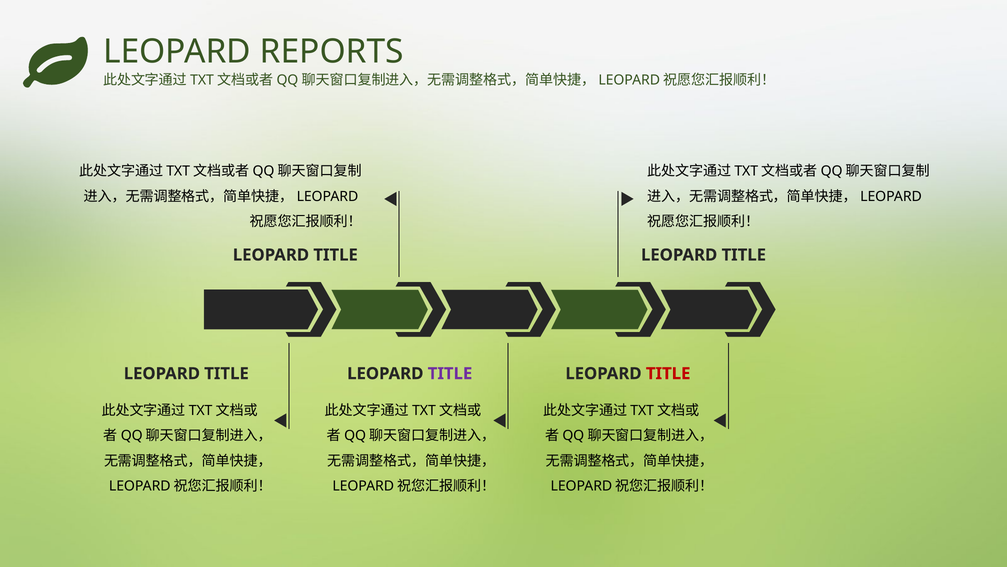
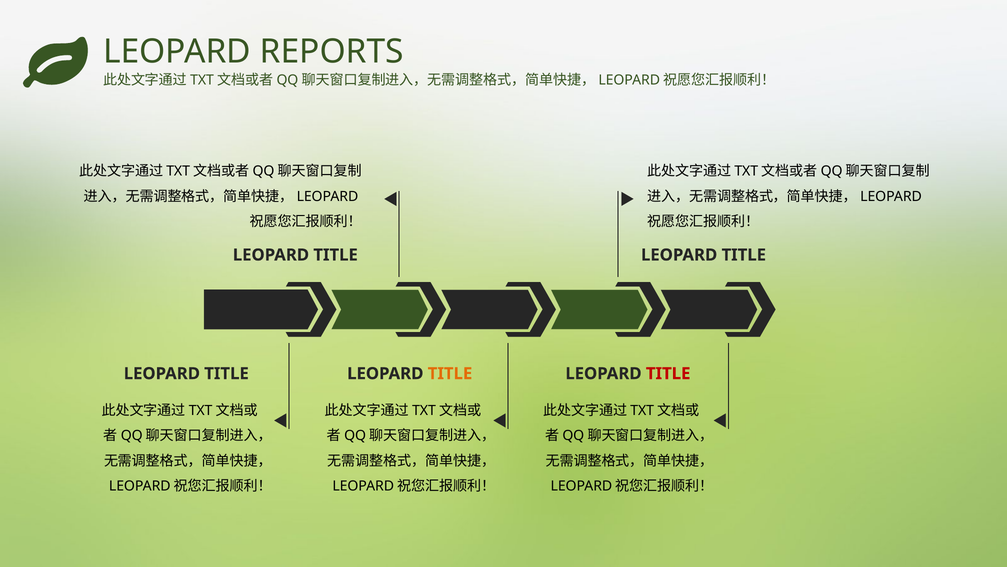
TITLE colour: purple -> orange (450, 373)
